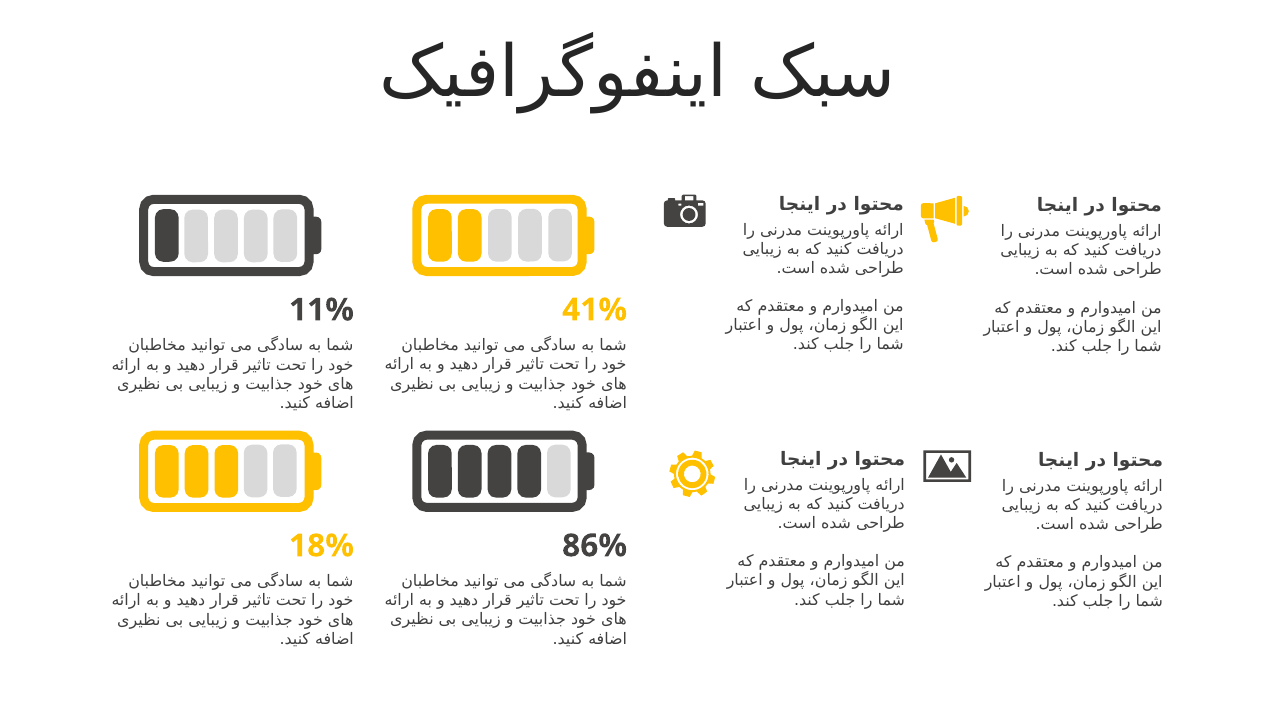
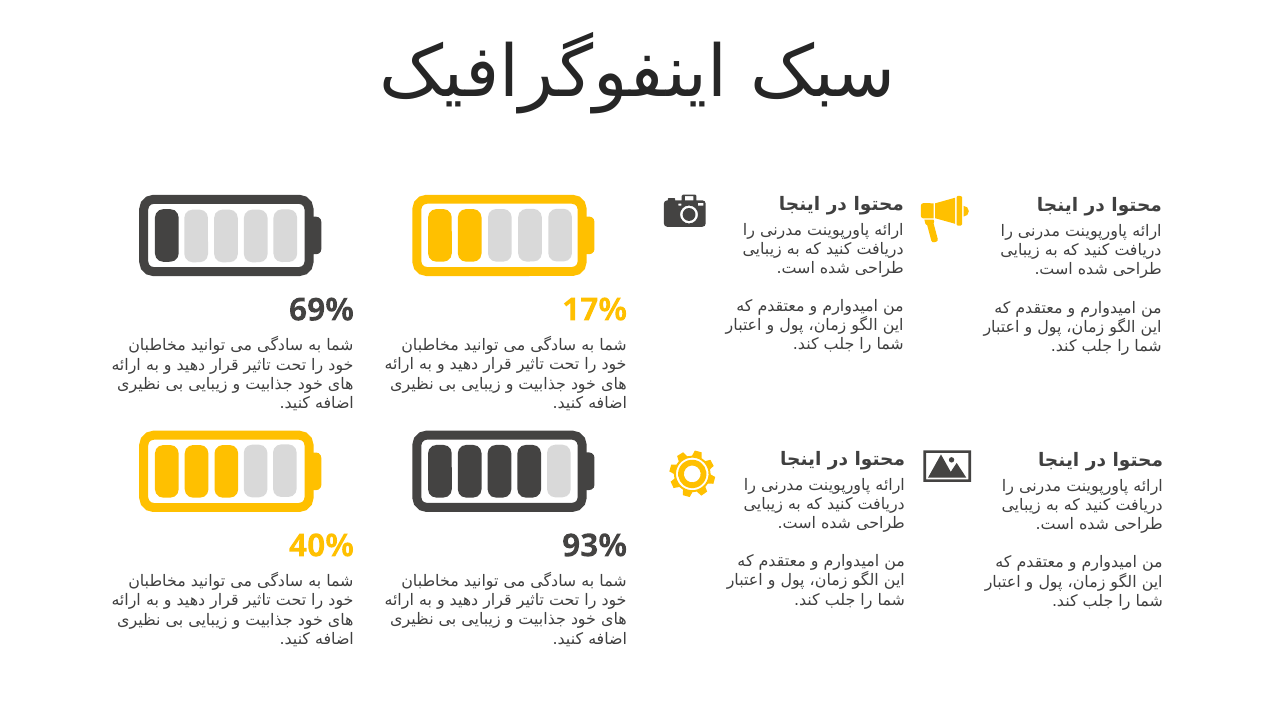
41%: 41% -> 17% (595, 310)
11%: 11% -> 69% (321, 310)
86%: 86% -> 93% (595, 546)
18%: 18% -> 40% (321, 546)
